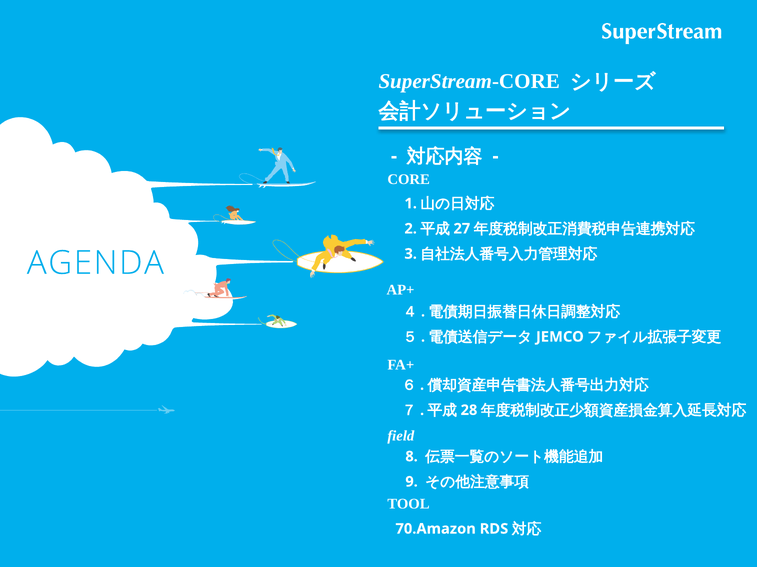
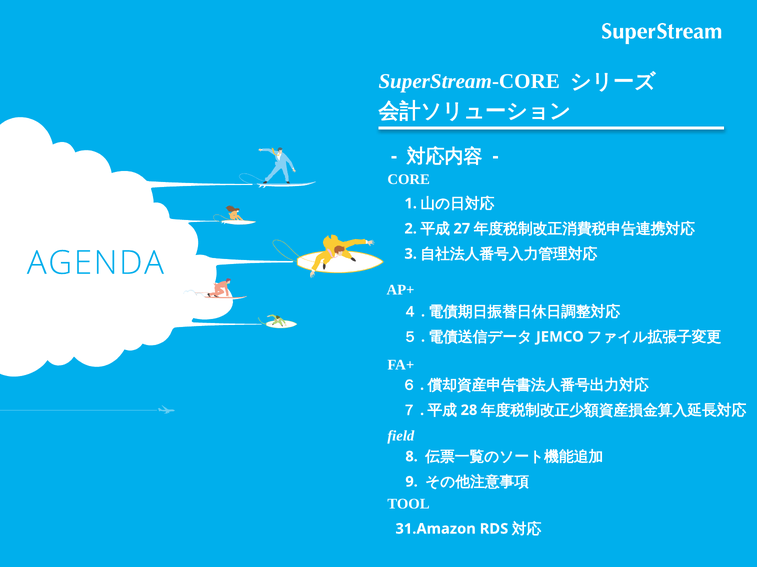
70.Amazon: 70.Amazon -> 31.Amazon (436, 530)
